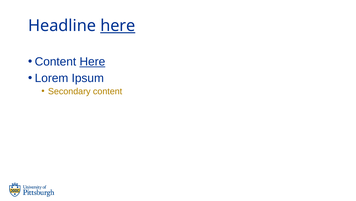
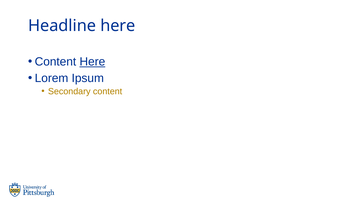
here underline: present -> none (118, 26)
